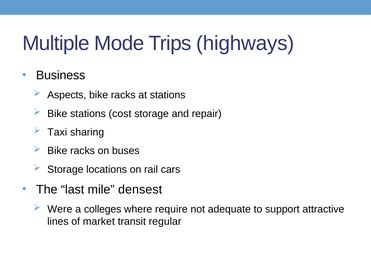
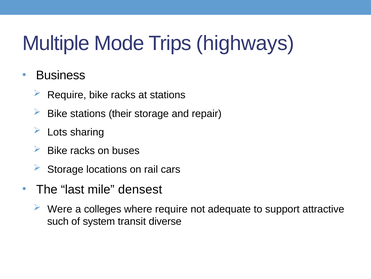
Aspects: Aspects -> Require (67, 95)
cost: cost -> their (120, 113)
Taxi: Taxi -> Lots (57, 132)
lines: lines -> such (58, 221)
market: market -> system (99, 221)
regular: regular -> diverse (165, 221)
